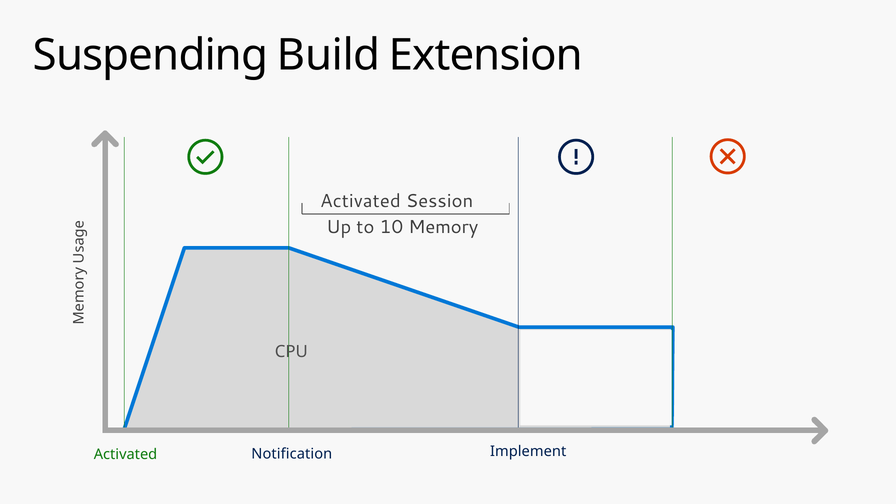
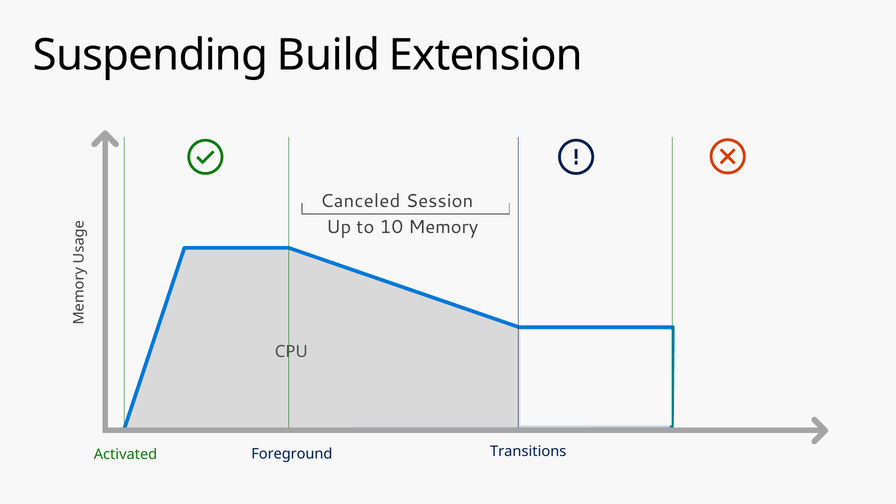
Activated: Activated -> Canceled (360, 201)
Notification: Notification -> Foreground (292, 454)
Implement: Implement -> Transitions (528, 451)
